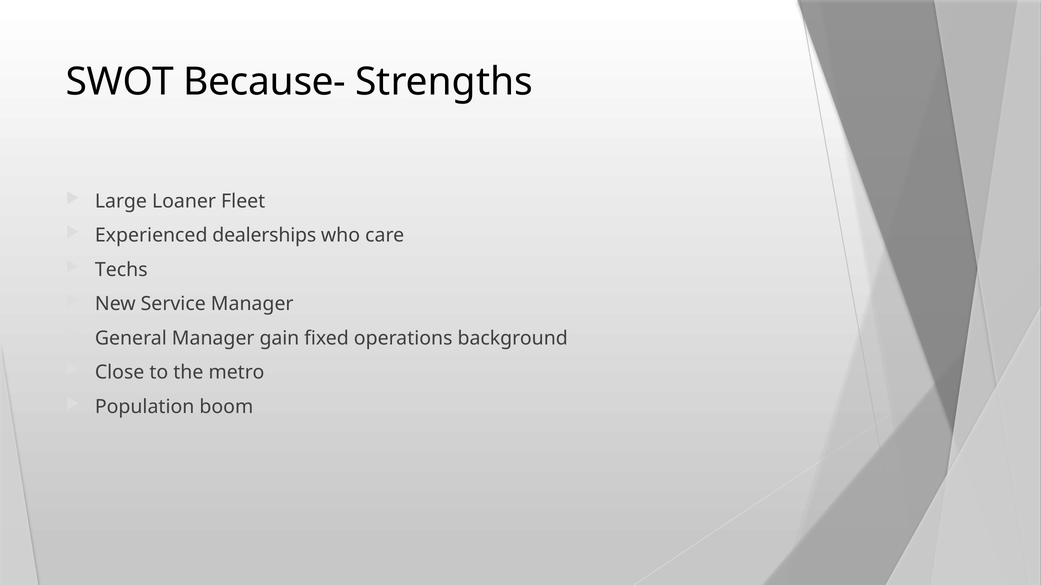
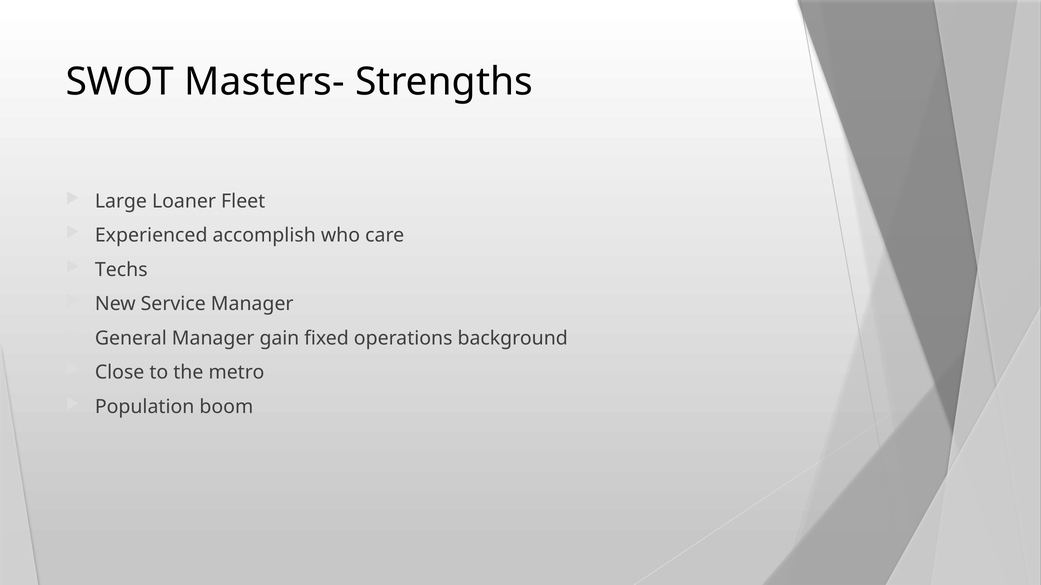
Because-: Because- -> Masters- (264, 82)
dealerships: dealerships -> accomplish (264, 236)
